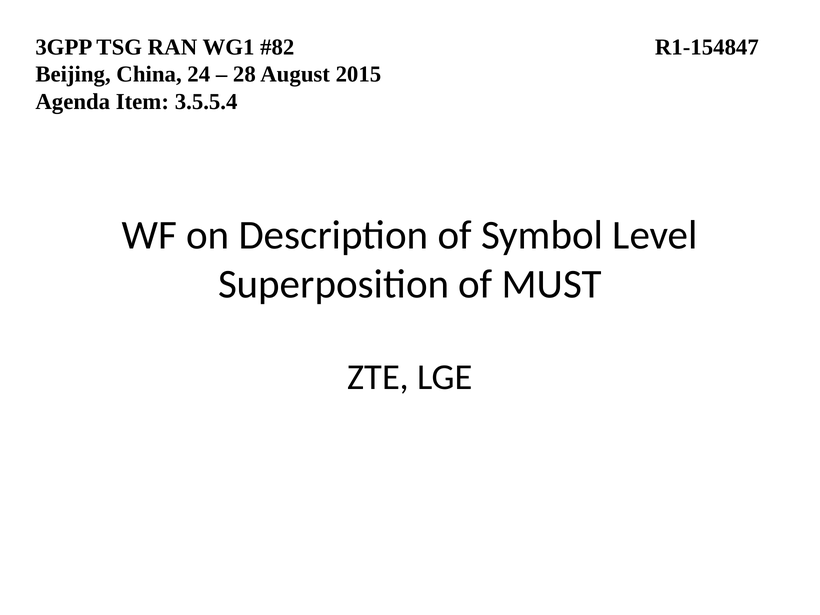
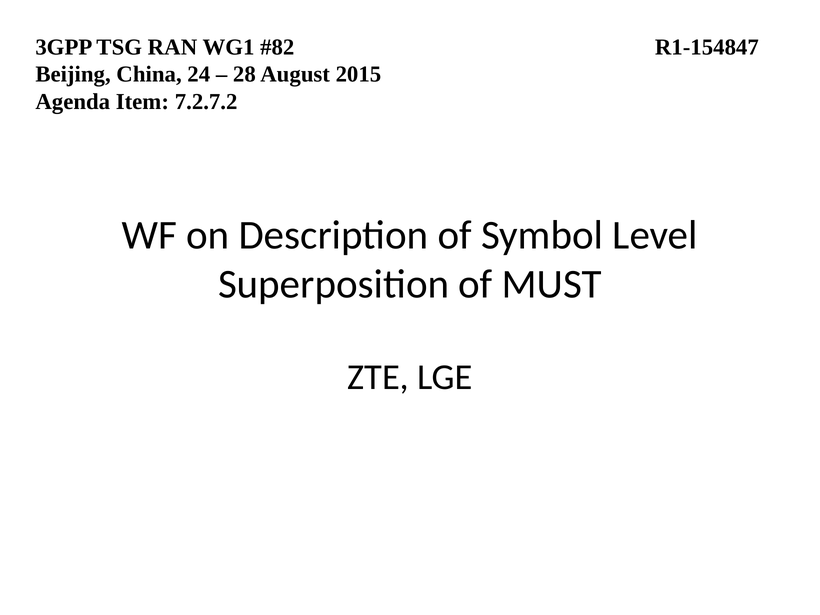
3.5.5.4: 3.5.5.4 -> 7.2.7.2 (206, 102)
